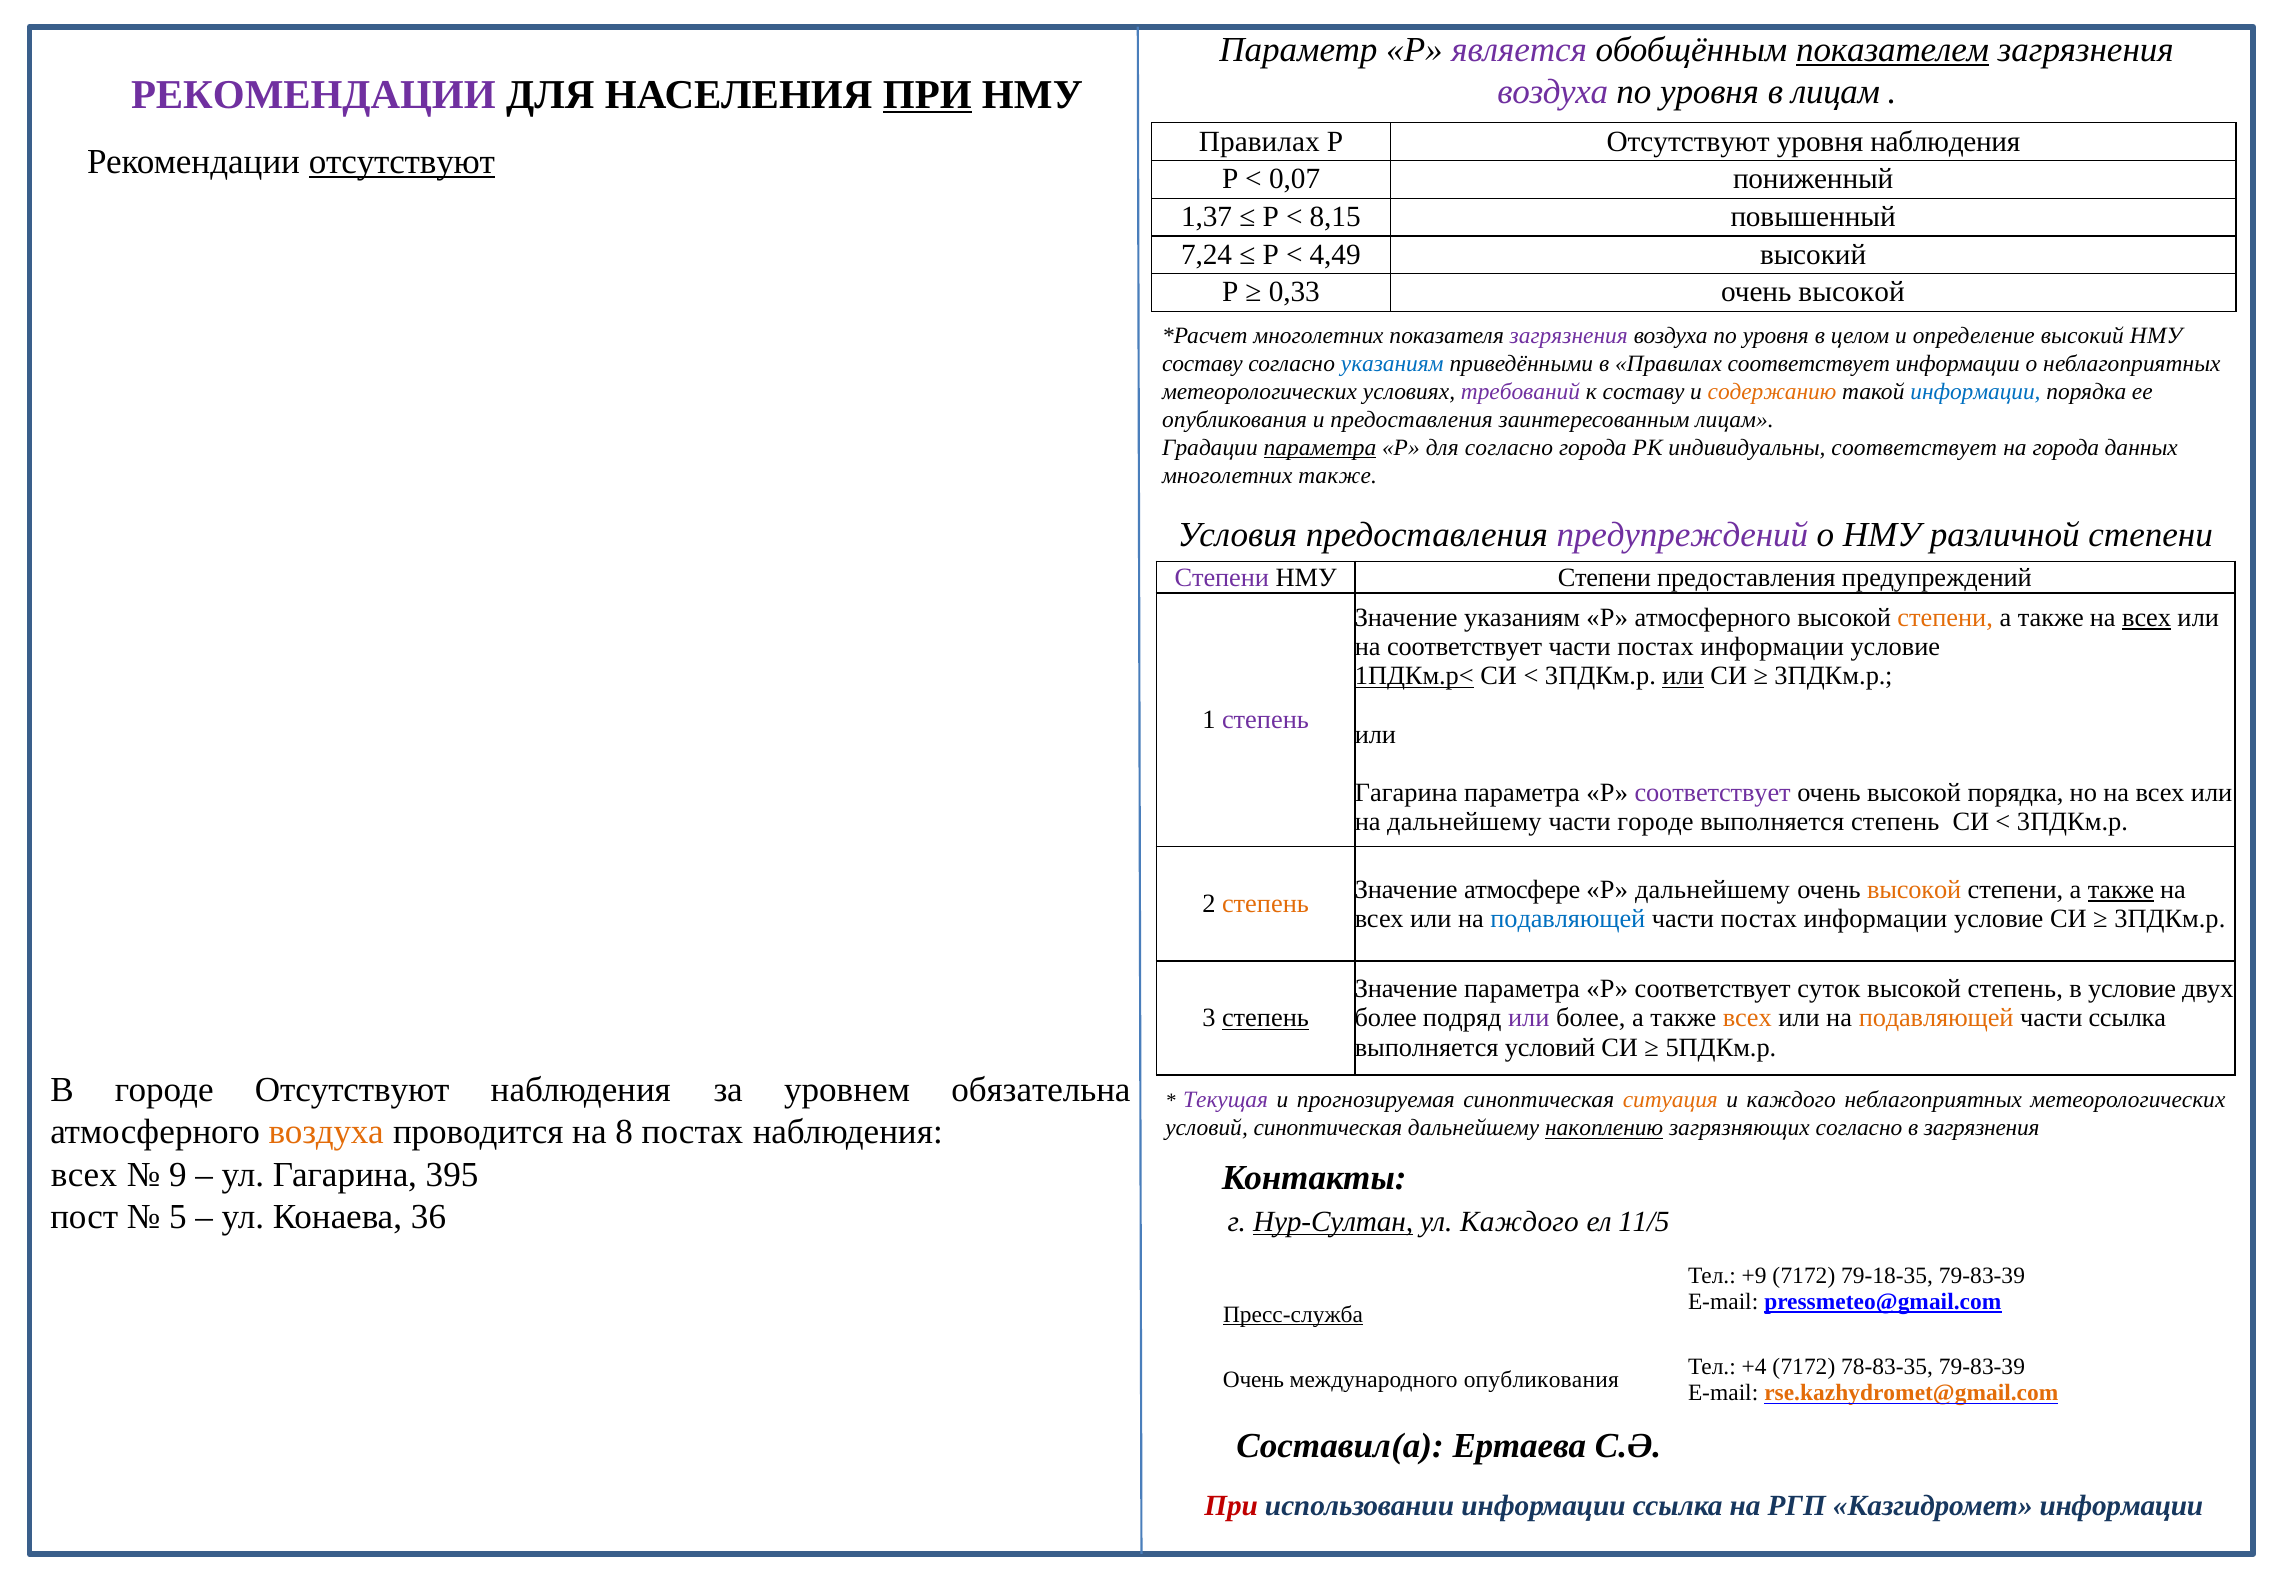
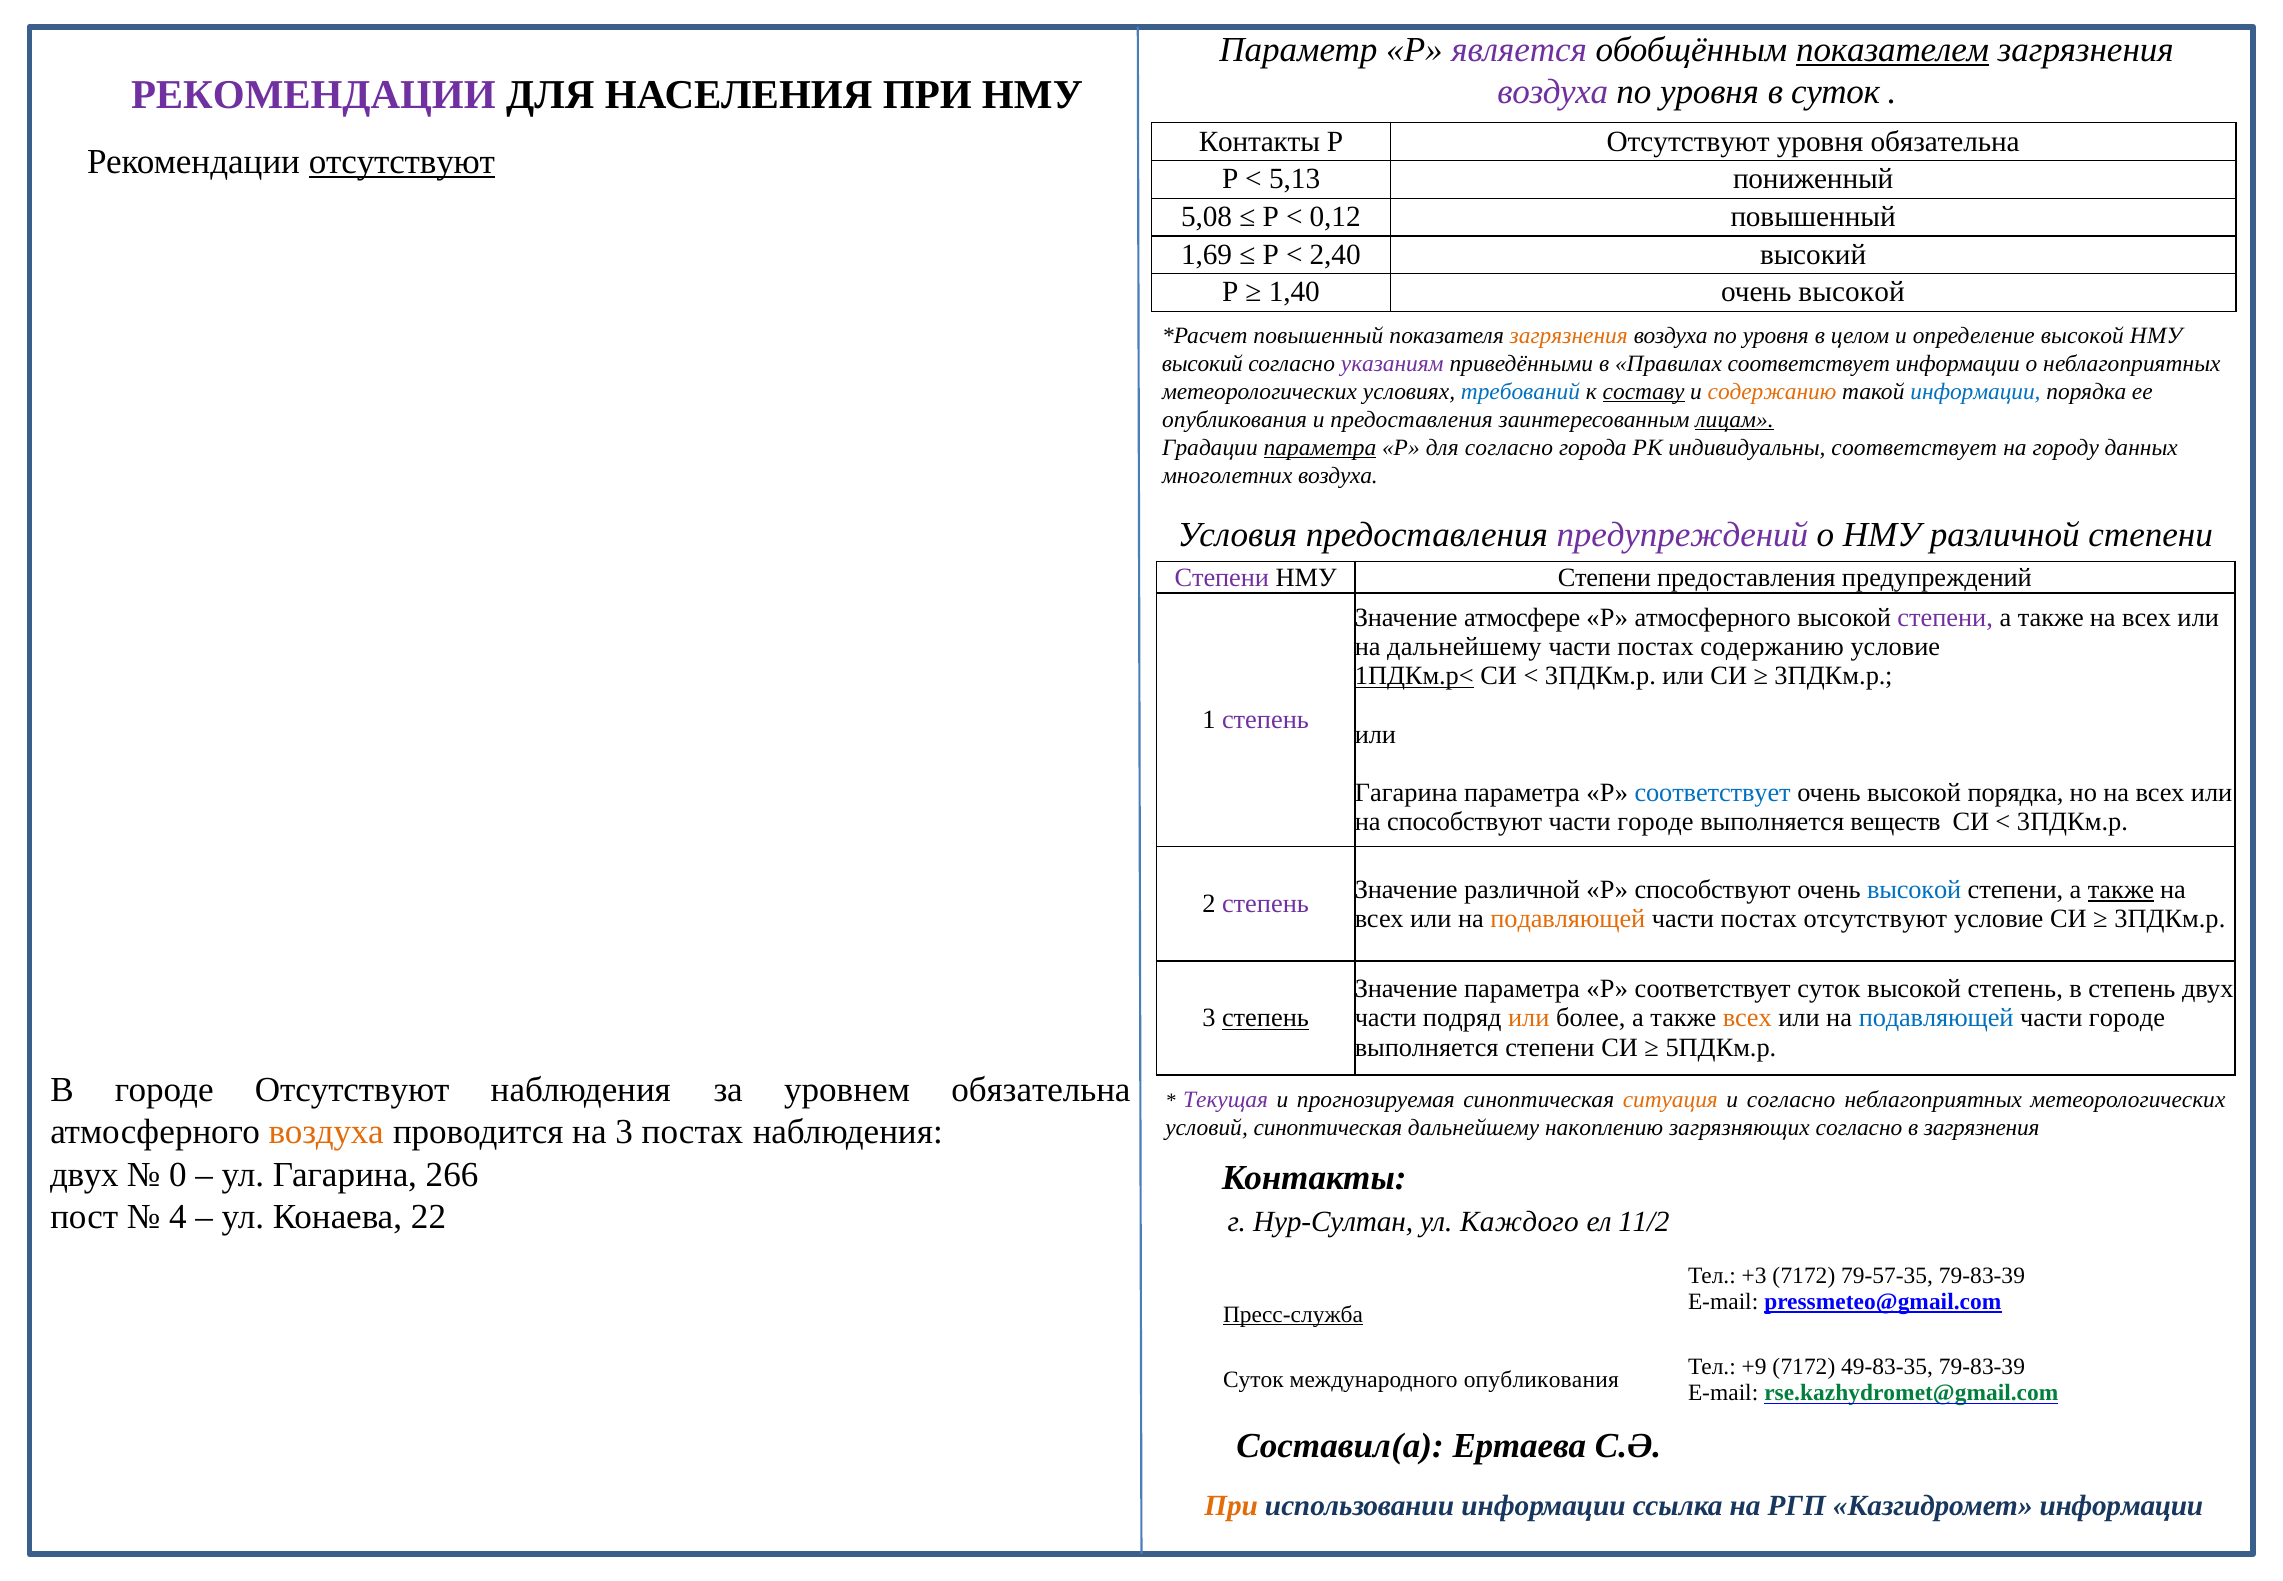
ПРИ underline: present -> none (927, 95)
в лицам: лицам -> суток (1836, 92)
Правилах: Правилах -> Контакты (1259, 141)
уровня наблюдения: наблюдения -> обязательна (1945, 141)
0,07: 0,07 -> 5,13 (1295, 179)
1,37: 1,37 -> 5,08 (1207, 217)
8,15: 8,15 -> 0,12 (1335, 217)
7,24: 7,24 -> 1,69 (1207, 254)
4,49: 4,49 -> 2,40 (1335, 254)
0,33: 0,33 -> 1,40 (1294, 292)
многолетних: многолетних -> повышенный (1318, 335)
загрязнения colour: purple -> orange (1569, 335)
определение высокий: высокий -> высокой (2082, 335)
составу: составу -> высокий (1202, 363)
указаниям colour: blue -> purple (1392, 363)
требований colour: purple -> blue (1520, 391)
составу underline: none -> present (1644, 391)
лицам underline: none -> present (1735, 419)
на города: города -> городу (2066, 447)
многолетних также: также -> воздуха (1338, 475)
Значение указаниям: указаниям -> атмосфере (1522, 618)
степени colour: orange -> purple (1945, 618)
всех underline: present -> none (2147, 618)
на соответствует: соответствует -> дальнейшему (1464, 647)
информации: информации -> содержанию (1772, 647)
или underline: present -> none (1683, 676)
соответствует colour: purple -> blue (1713, 793)
на дальнейшему: дальнейшему -> способствуют (1465, 822)
выполняется степень: степень -> веществ (1896, 822)
Значение атмосфере: атмосфере -> различной (1522, 889)
Р дальнейшему: дальнейшему -> способствуют (1713, 889)
высокой colour: orange -> blue (1914, 889)
степень colour: orange -> purple (1265, 904)
подавляющей colour: blue -> orange (1568, 918)
информации: информации -> отсутствуют (1875, 918)
в условие: условие -> степень (2132, 989)
более: более -> части (1386, 1018)
или colour: purple -> orange (1529, 1018)
подавляющей colour: orange -> blue (1936, 1018)
ссылка: ссылка -> городе (2127, 1018)
выполняется условий: условий -> степени (1550, 1047)
и каждого: каждого -> согласно (1791, 1100)
на 8: 8 -> 3 (624, 1132)
накоплению underline: present -> none (1604, 1128)
всех: всех -> двух (84, 1174)
9: 9 -> 0 (178, 1174)
395: 395 -> 266 (452, 1174)
5: 5 -> 4 (178, 1216)
36: 36 -> 22 (429, 1216)
Нур-Султан underline: present -> none (1333, 1222)
11/5: 11/5 -> 11/2 (1644, 1222)
+9: +9 -> +3 (1754, 1275)
79-18-35: 79-18-35 -> 79-57-35 (1887, 1275)
+4: +4 -> +9 (1754, 1366)
78-83-35: 78-83-35 -> 49-83-35 (1887, 1366)
Очень: Очень -> Суток (1253, 1379)
rse.kazhydromet@gmail.com colour: orange -> green (1911, 1392)
При colour: red -> orange (1231, 1505)
